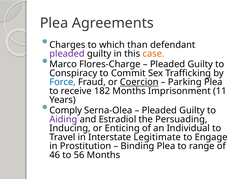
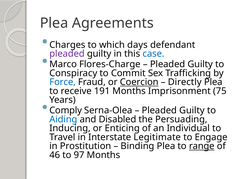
than: than -> days (137, 45)
case colour: orange -> blue (153, 54)
Parking: Parking -> Directly (185, 82)
182: 182 -> 191 (102, 91)
11: 11 -> 75 (220, 91)
Aiding colour: purple -> blue (63, 119)
Estradiol: Estradiol -> Disabled (117, 119)
range underline: none -> present (202, 146)
56: 56 -> 97 (79, 155)
